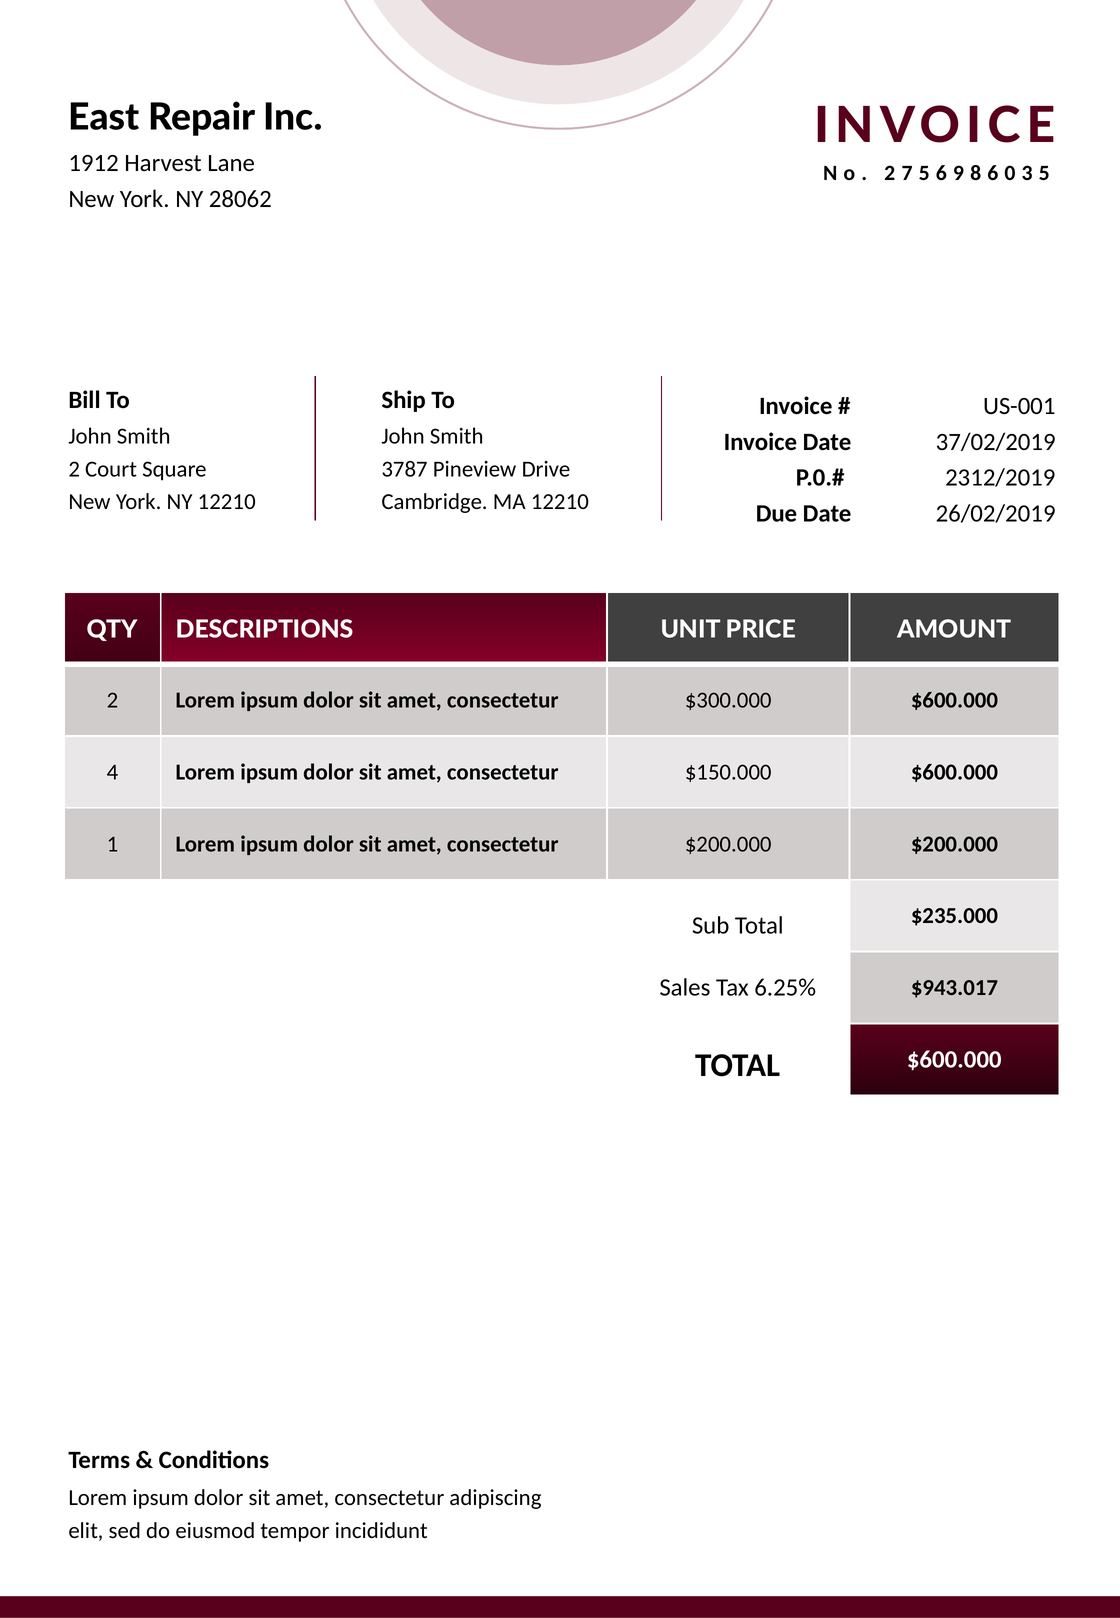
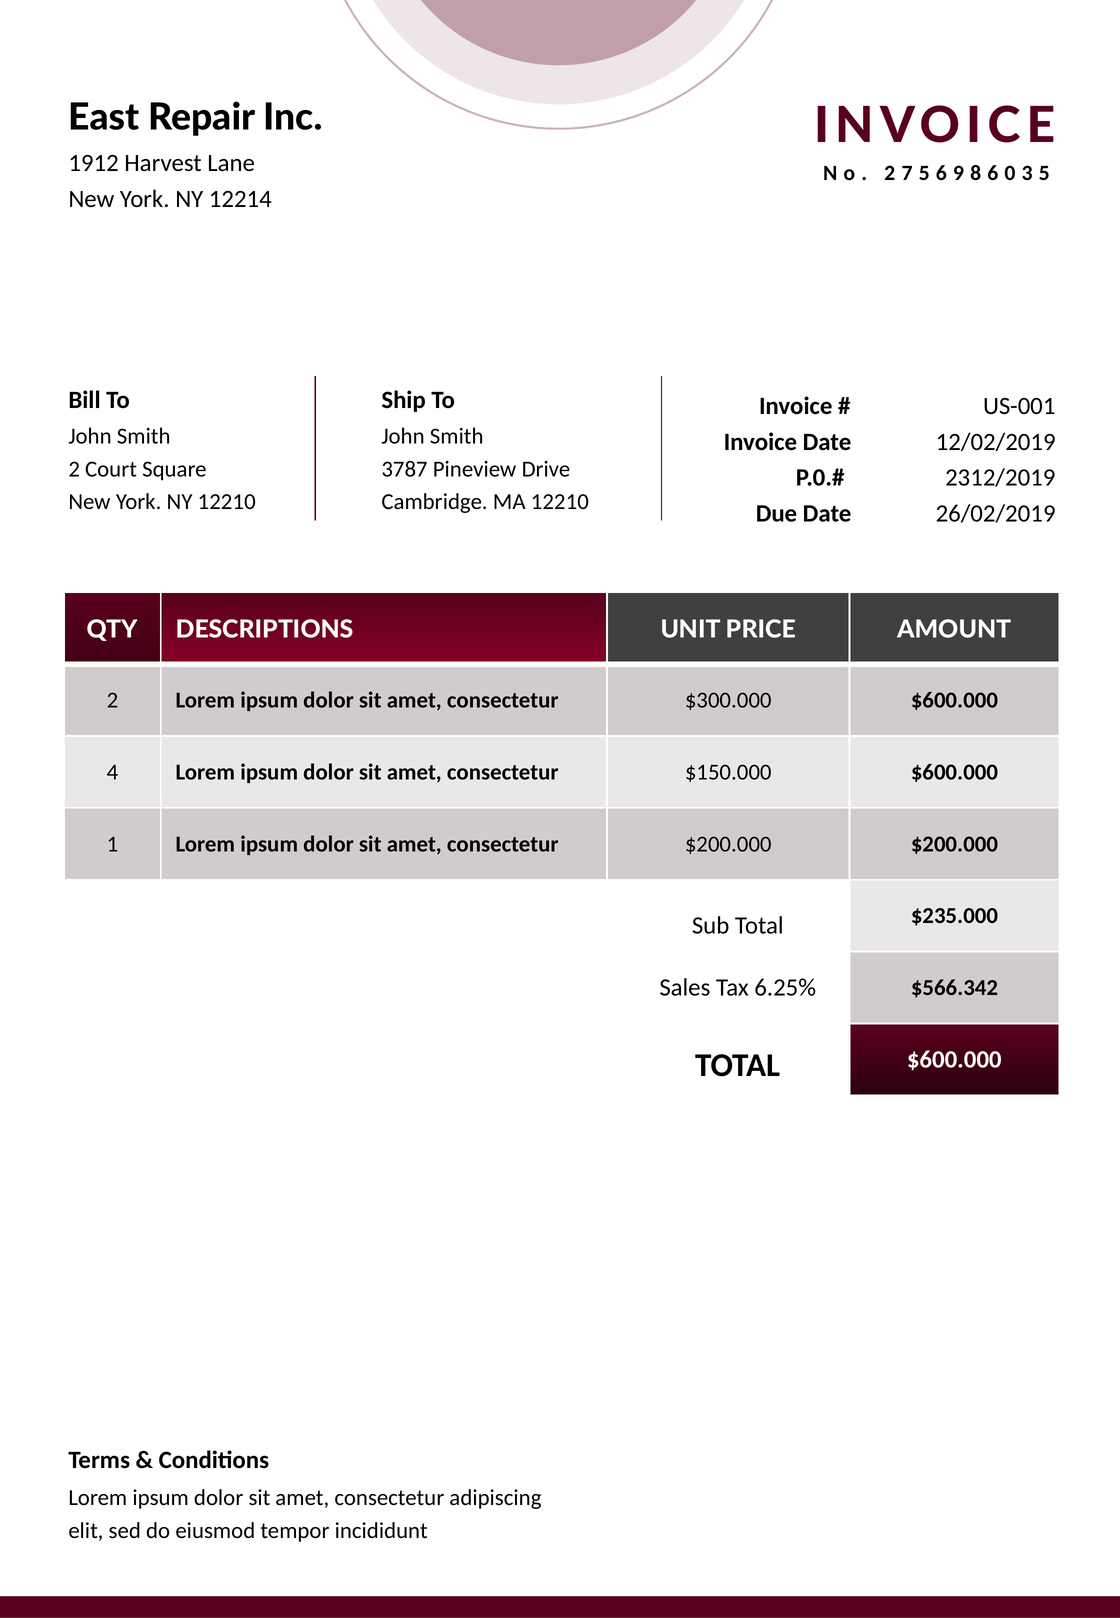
28062: 28062 -> 12214 (240, 199)
37/02/2019: 37/02/2019 -> 12/02/2019 (996, 442)
$943.017: $943.017 -> $566.342 (954, 988)
